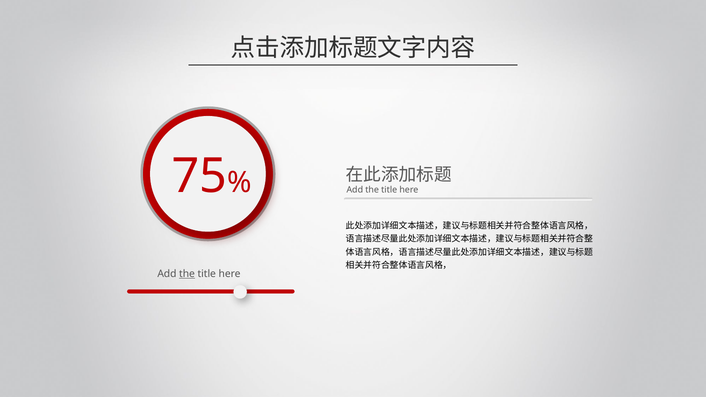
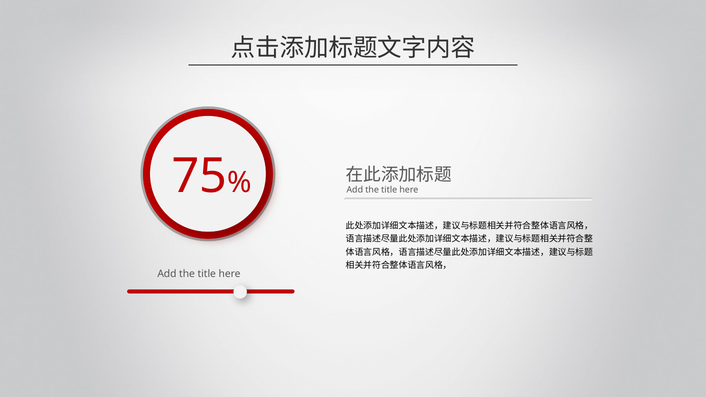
the underline: present -> none (187, 274)
